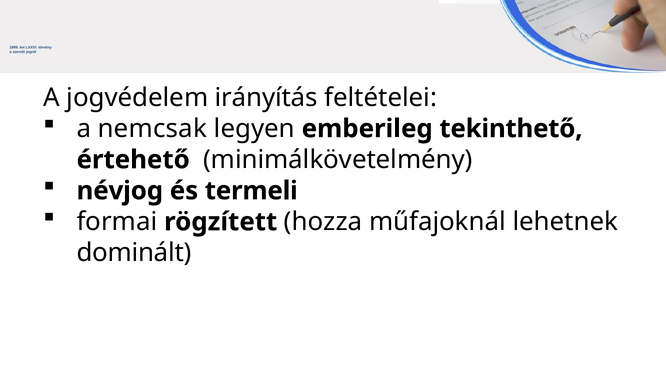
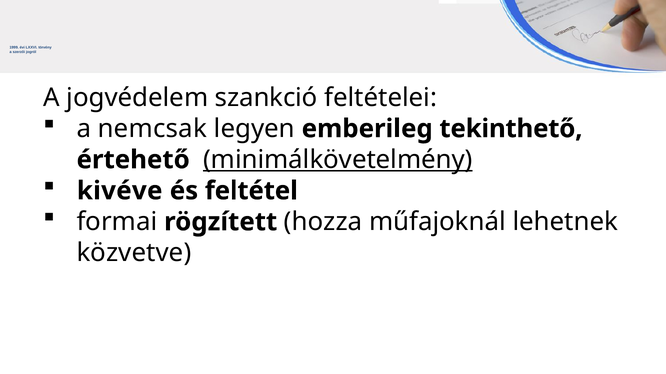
irányítás: irányítás -> szankció (266, 98)
minimálkövetelmény underline: none -> present (338, 160)
névjog: névjog -> kivéve (120, 191)
termeli: termeli -> feltétel (251, 191)
dominált: dominált -> közvetve (134, 253)
